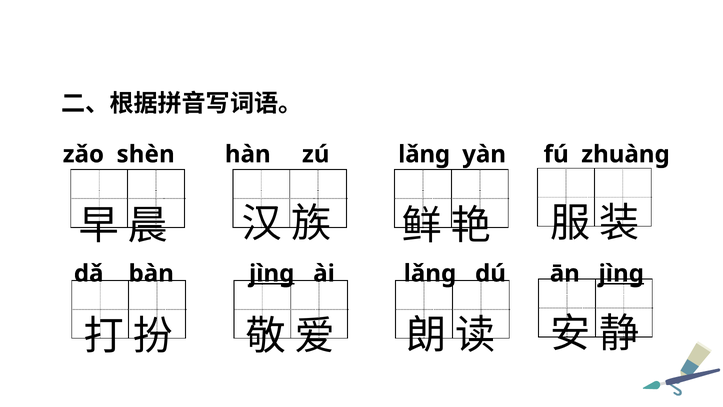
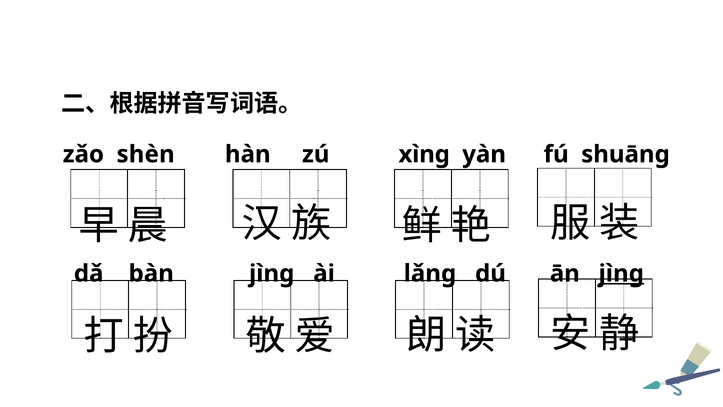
zú lǎng: lǎng -> xìng (424, 154)
zhuàng: zhuàng -> shuāng (625, 154)
jìng underline: present -> none (272, 273)
